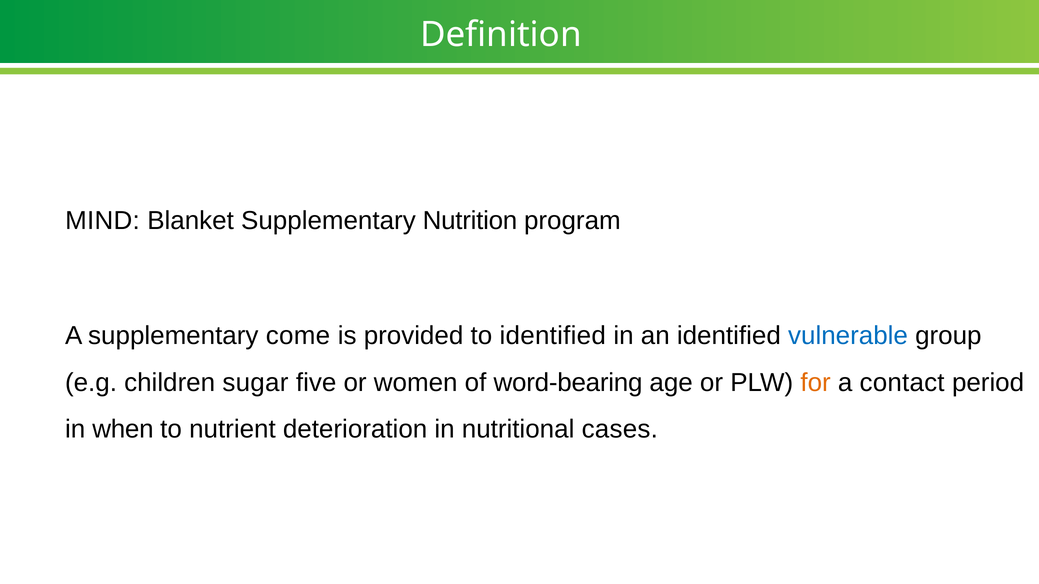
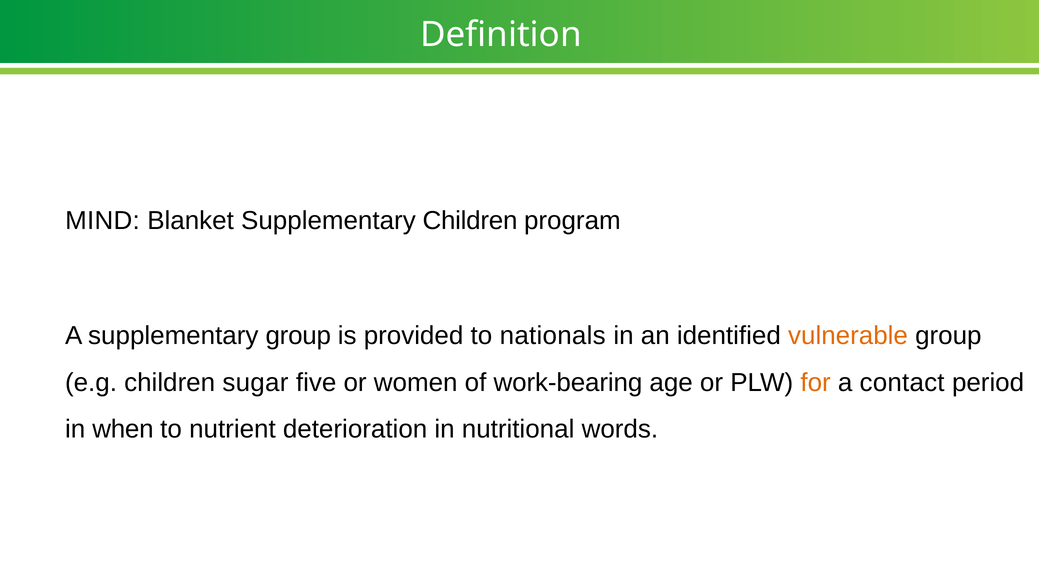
Supplementary Nutrition: Nutrition -> Children (470, 221)
supplementary come: come -> group (298, 336)
to identified: identified -> nationals (553, 336)
vulnerable colour: blue -> orange (848, 336)
word-bearing: word-bearing -> work-bearing (568, 383)
cases: cases -> words (620, 430)
